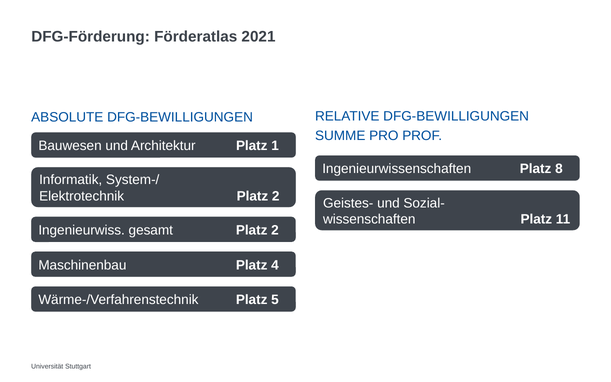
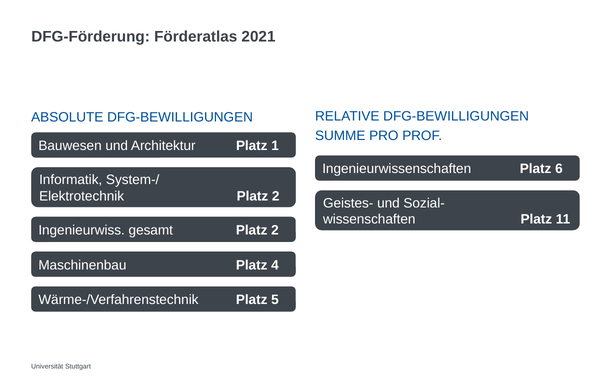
8: 8 -> 6 (559, 169)
